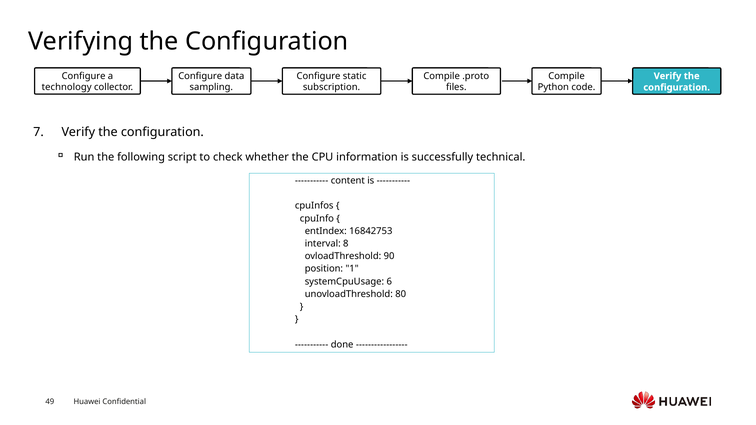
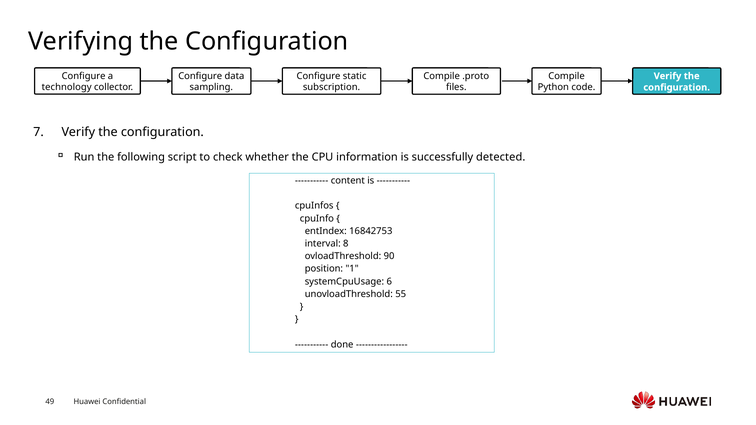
technical: technical -> detected (501, 157)
80: 80 -> 55 (401, 294)
